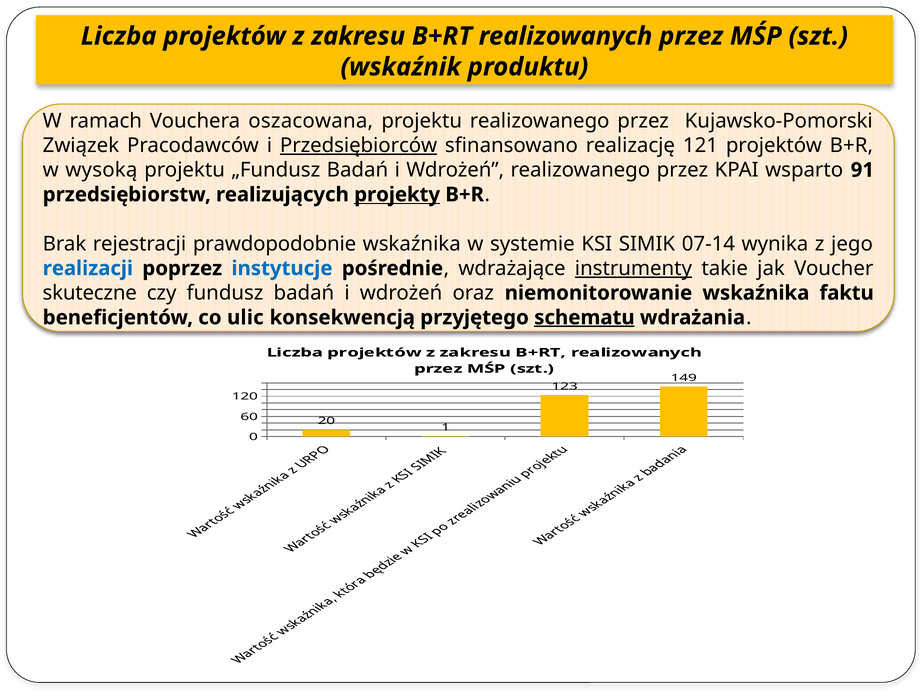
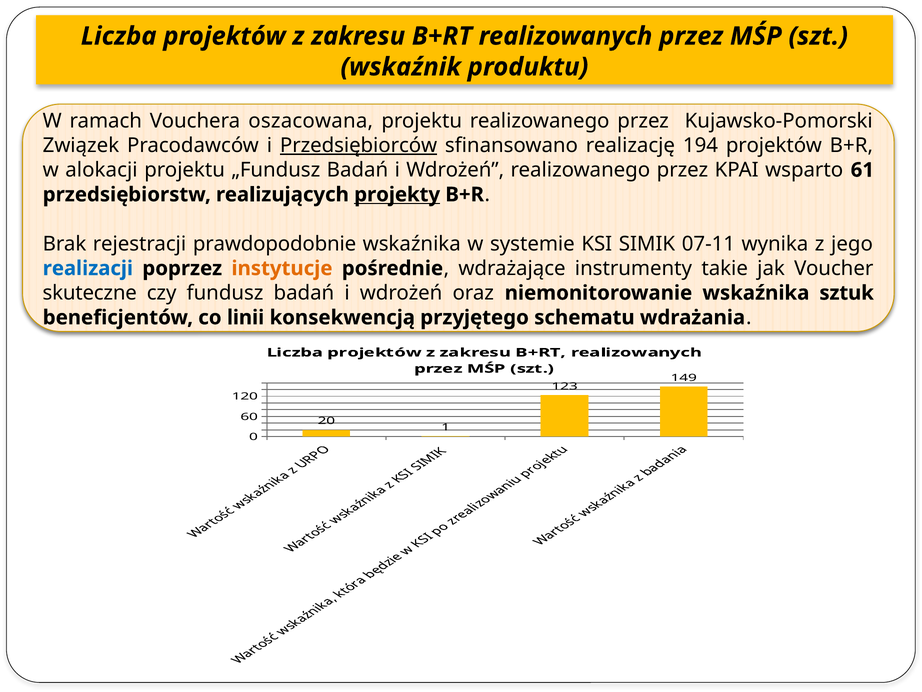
121: 121 -> 194 (700, 145)
wysoką: wysoką -> alokacji (101, 170)
91: 91 -> 61 (862, 170)
07-14: 07-14 -> 07-11 (708, 244)
instytucje colour: blue -> orange (282, 268)
instrumenty underline: present -> none (633, 268)
faktu: faktu -> sztuk (847, 293)
ulic: ulic -> linii (246, 317)
schematu underline: present -> none (584, 317)
